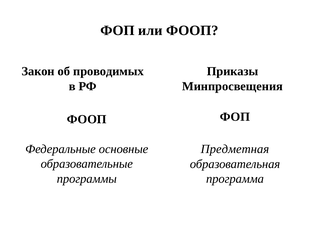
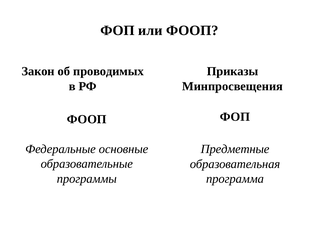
Предметная: Предметная -> Предметные (235, 149)
